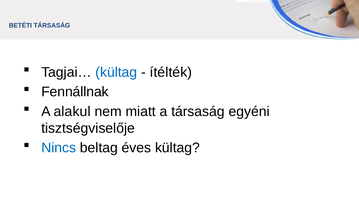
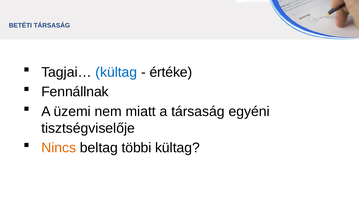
ítélték: ítélték -> értéke (171, 72)
alakul: alakul -> üzemi (72, 111)
Nincs colour: blue -> orange (59, 148)
éves: éves -> többi (137, 148)
